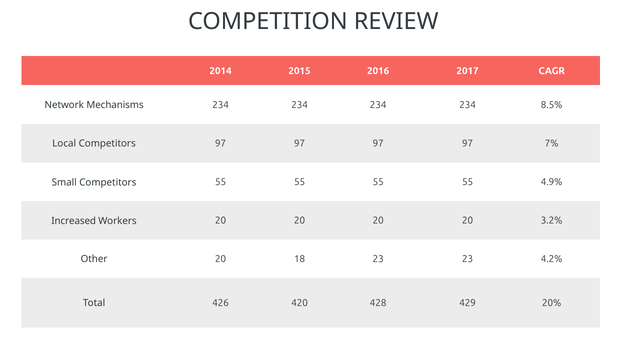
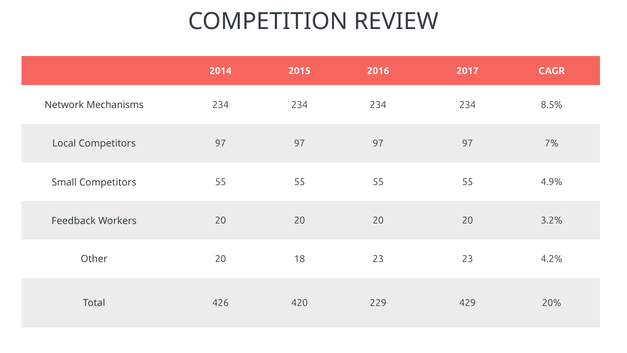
Increased: Increased -> Feedback (74, 221)
428: 428 -> 229 (378, 303)
